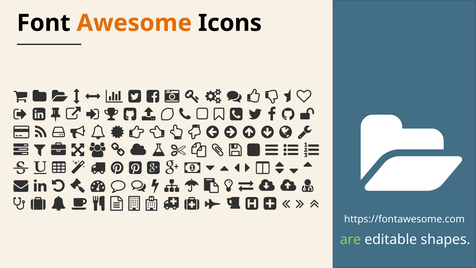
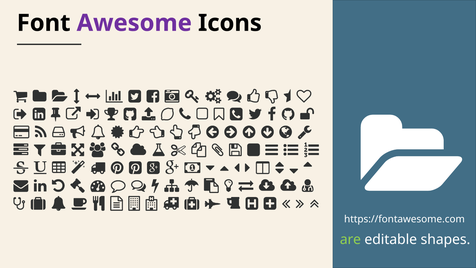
Awesome colour: orange -> purple (134, 23)
